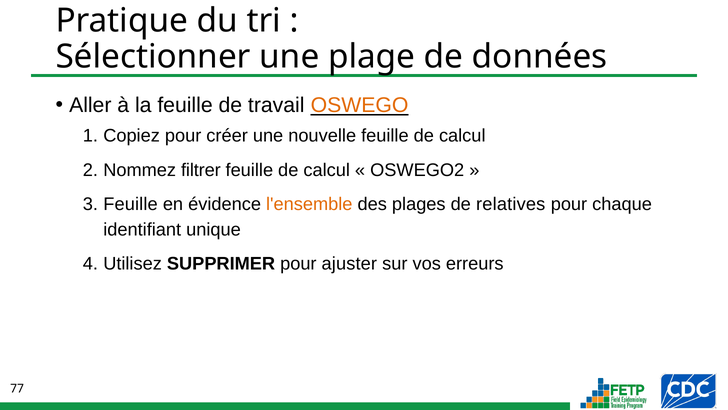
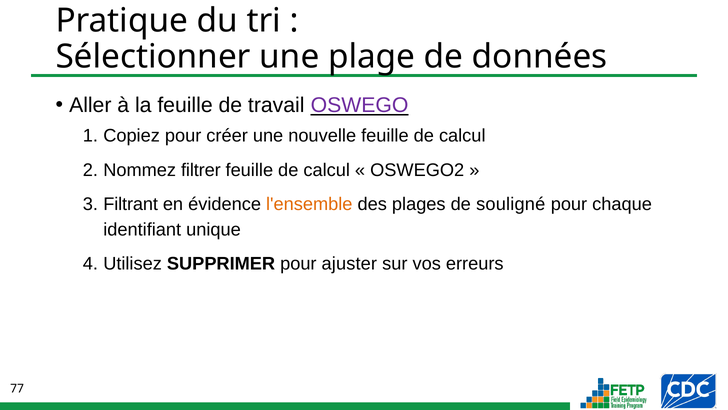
OSWEGO colour: orange -> purple (360, 105)
Feuille: Feuille -> Filtrant (131, 204)
relatives: relatives -> souligné (511, 204)
